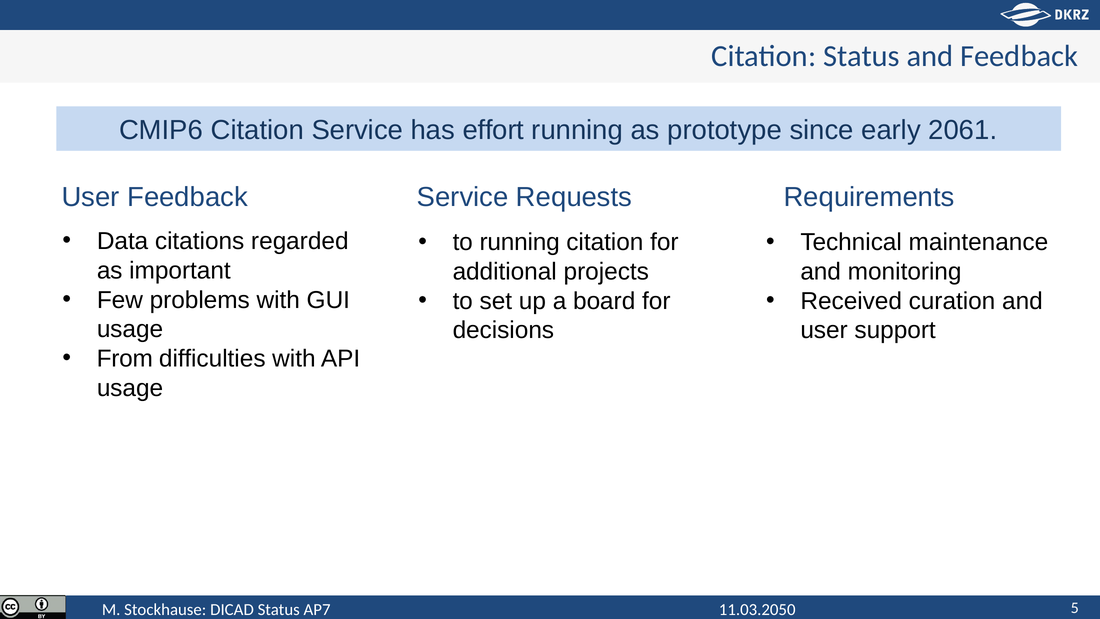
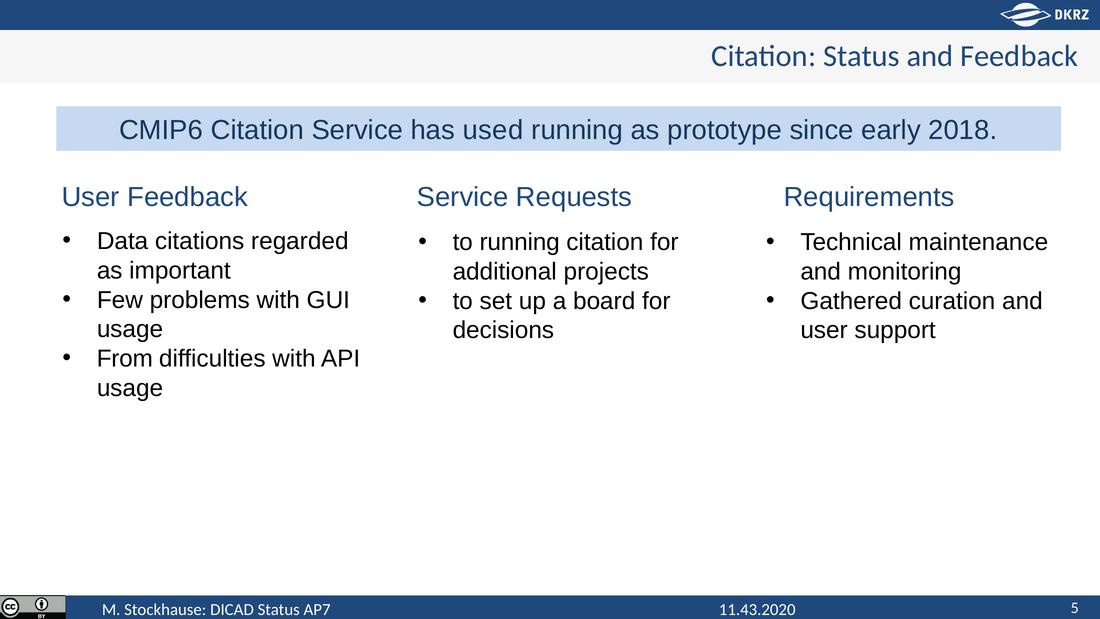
effort: effort -> used (493, 130)
2061: 2061 -> 2018 (963, 130)
Received: Received -> Gathered (851, 301)
11.03.2050: 11.03.2050 -> 11.43.2020 (757, 610)
